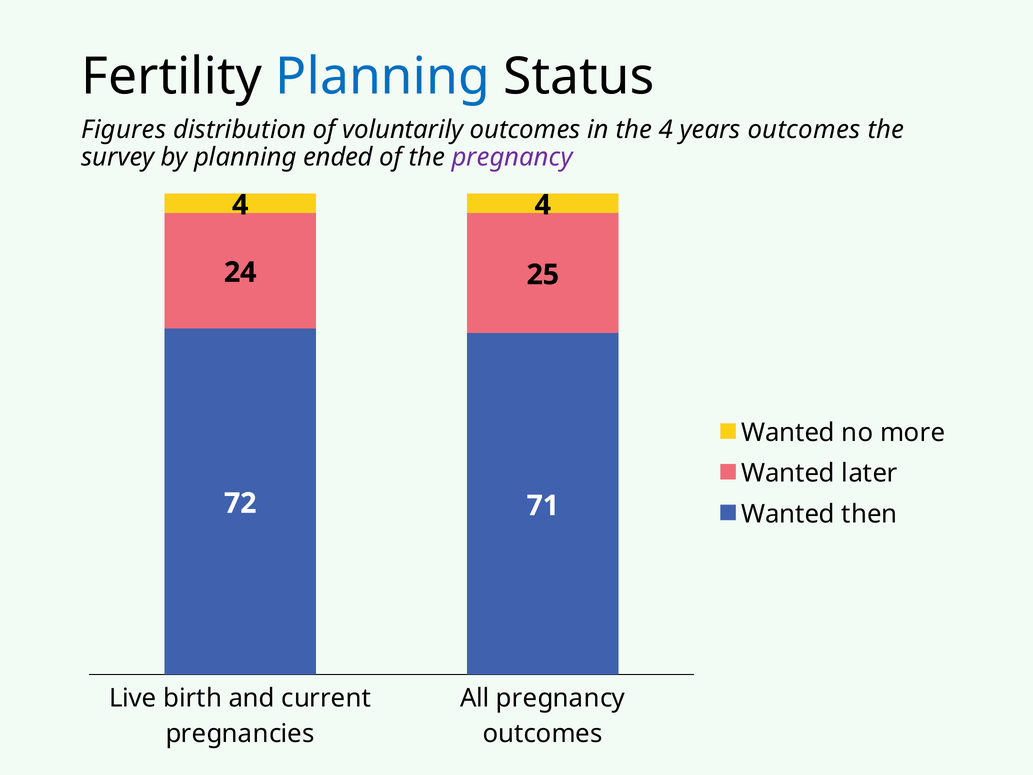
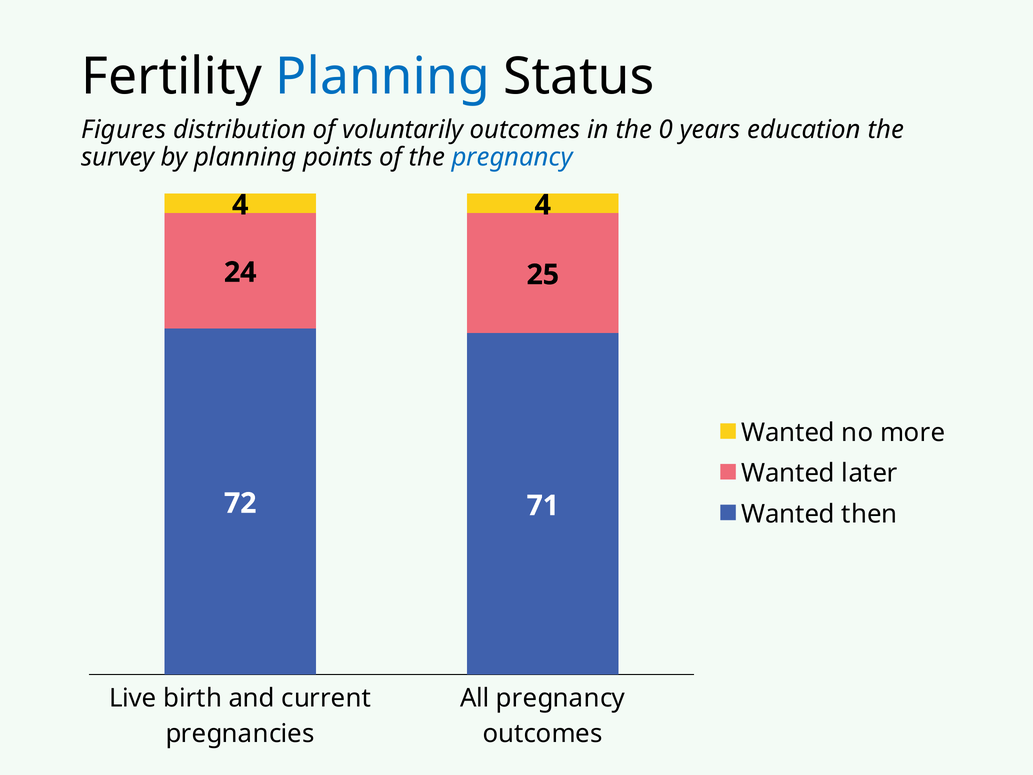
the 4: 4 -> 0 (666, 130)
years outcomes: outcomes -> education (804, 130)
ended: ended -> points (338, 157)
pregnancy colour: purple -> blue (512, 157)
